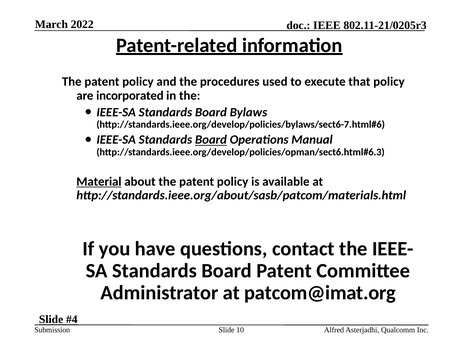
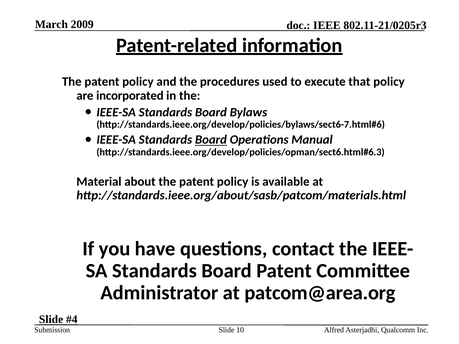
2022: 2022 -> 2009 (82, 24)
Material underline: present -> none (99, 182)
patcom@imat.org: patcom@imat.org -> patcom@area.org (320, 293)
